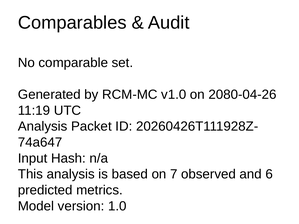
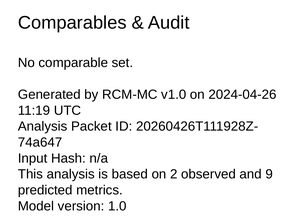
2080-04-26: 2080-04-26 -> 2024-04-26 (242, 95)
7: 7 -> 2 (174, 174)
6: 6 -> 9 (269, 174)
